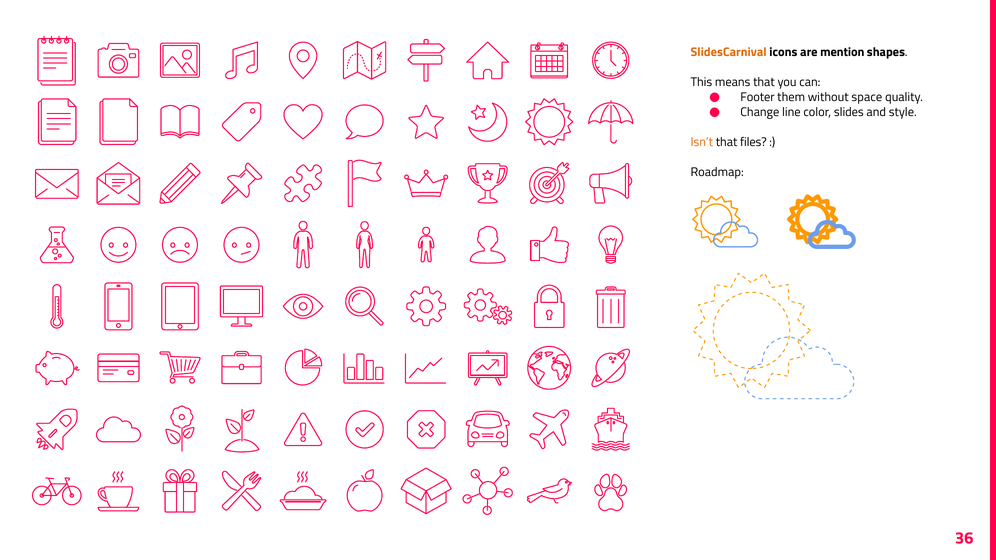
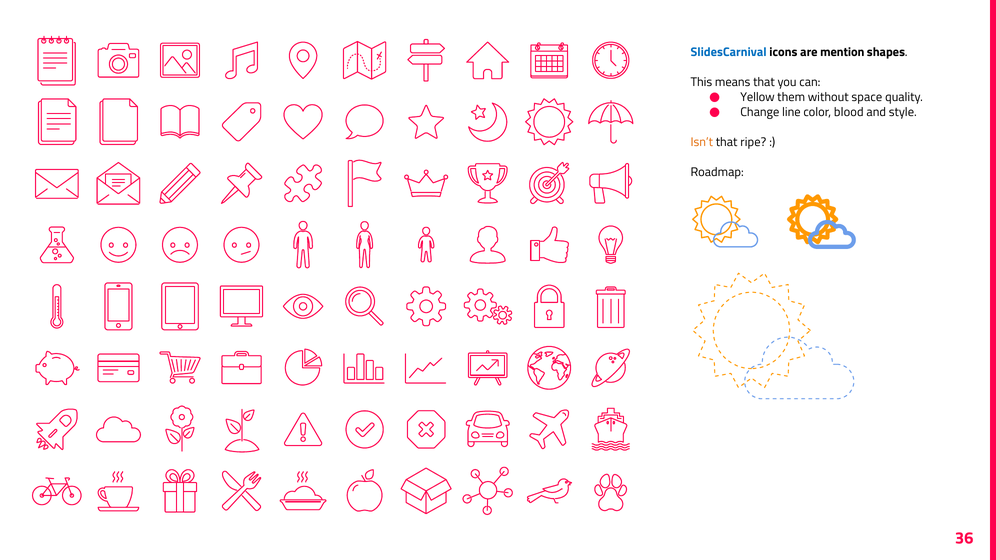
SlidesCarnival colour: orange -> blue (729, 52)
Footer: Footer -> Yellow (757, 97)
slides: slides -> blood (849, 112)
files: files -> ripe (753, 142)
